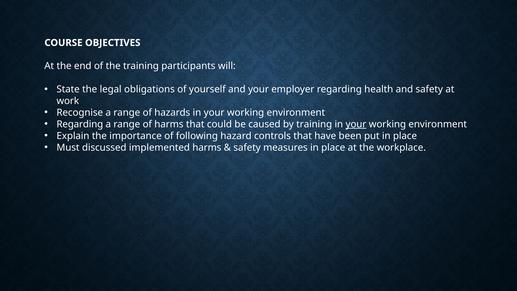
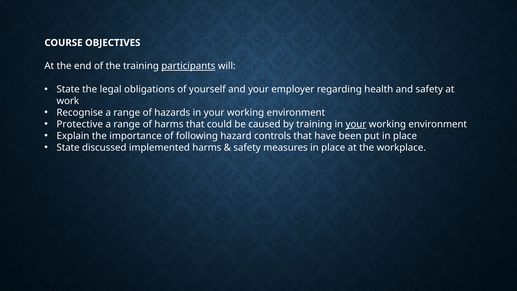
participants underline: none -> present (188, 66)
Regarding: Regarding -> Protective (80, 124)
Must: Must -> State (68, 147)
